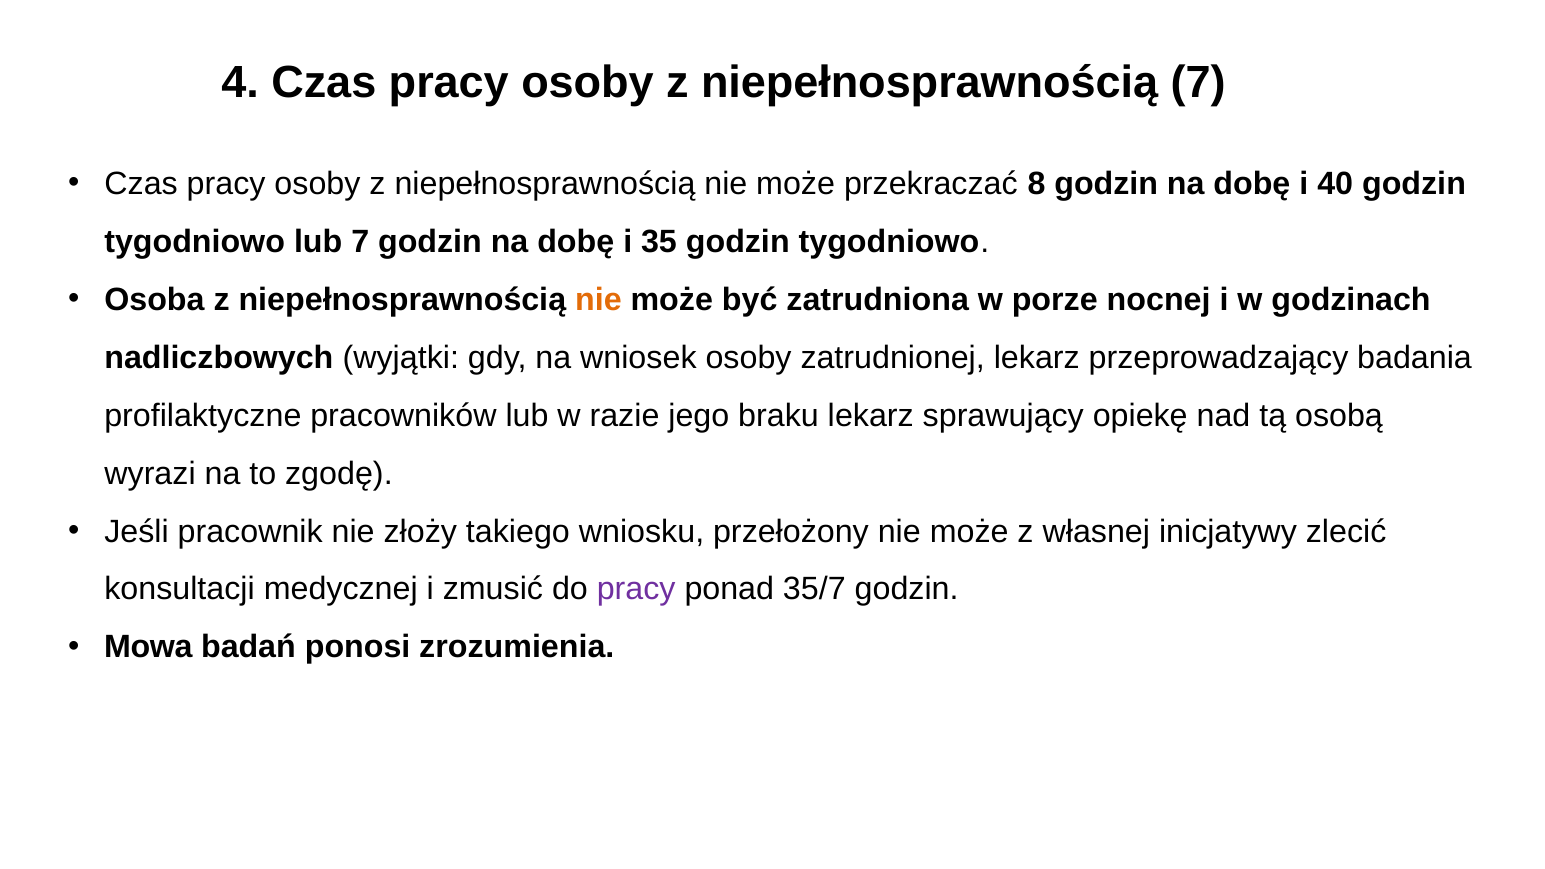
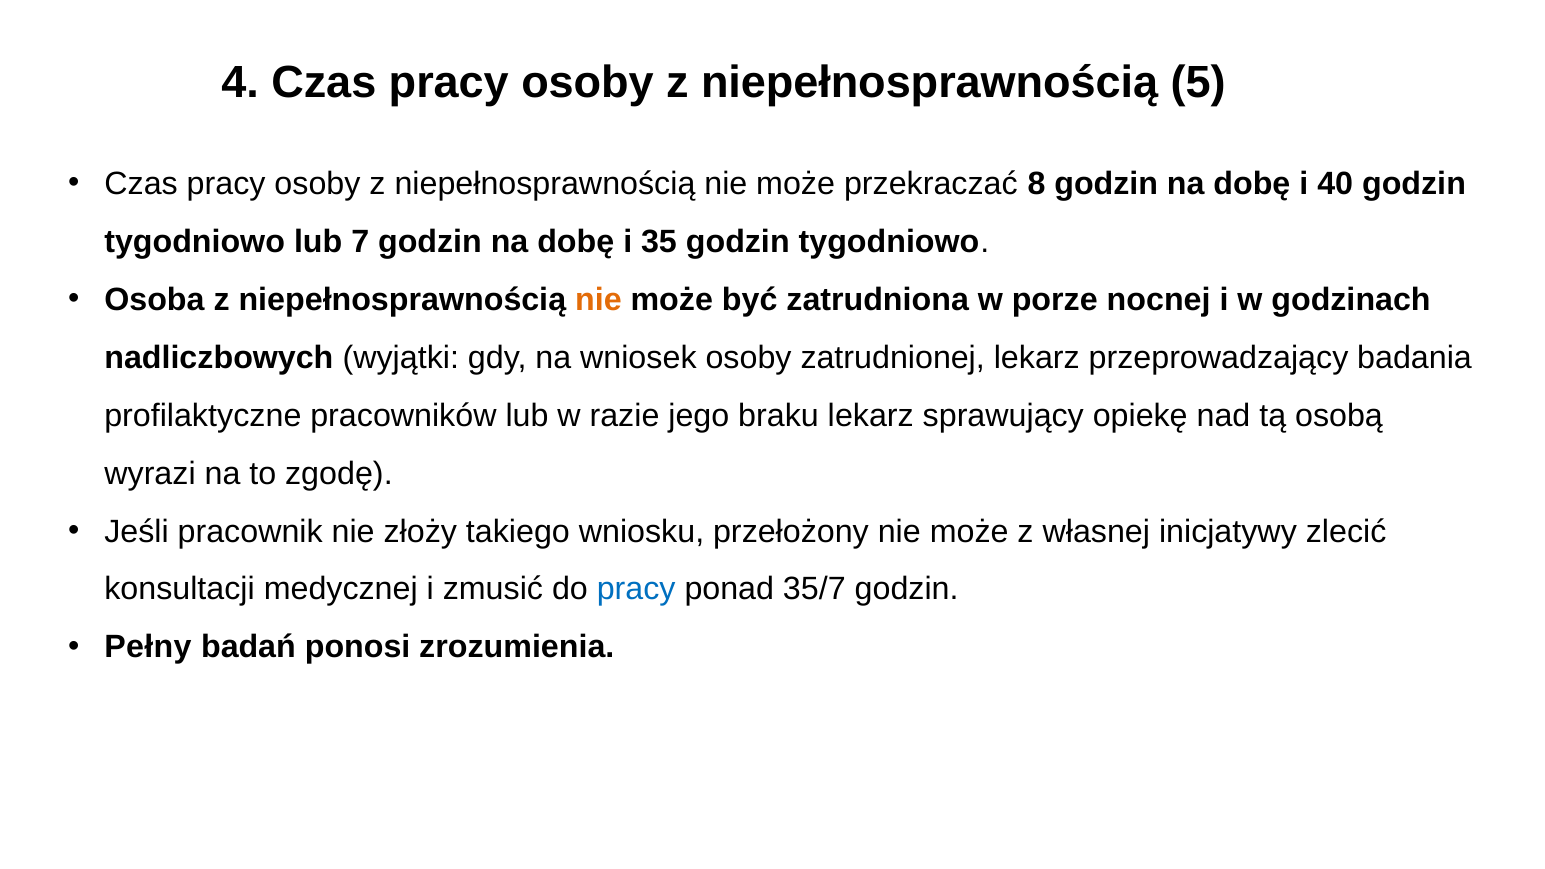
niepełnosprawnością 7: 7 -> 5 (1198, 83)
pracy colour: purple -> blue (636, 589)
Mowa: Mowa -> Pełny (148, 647)
